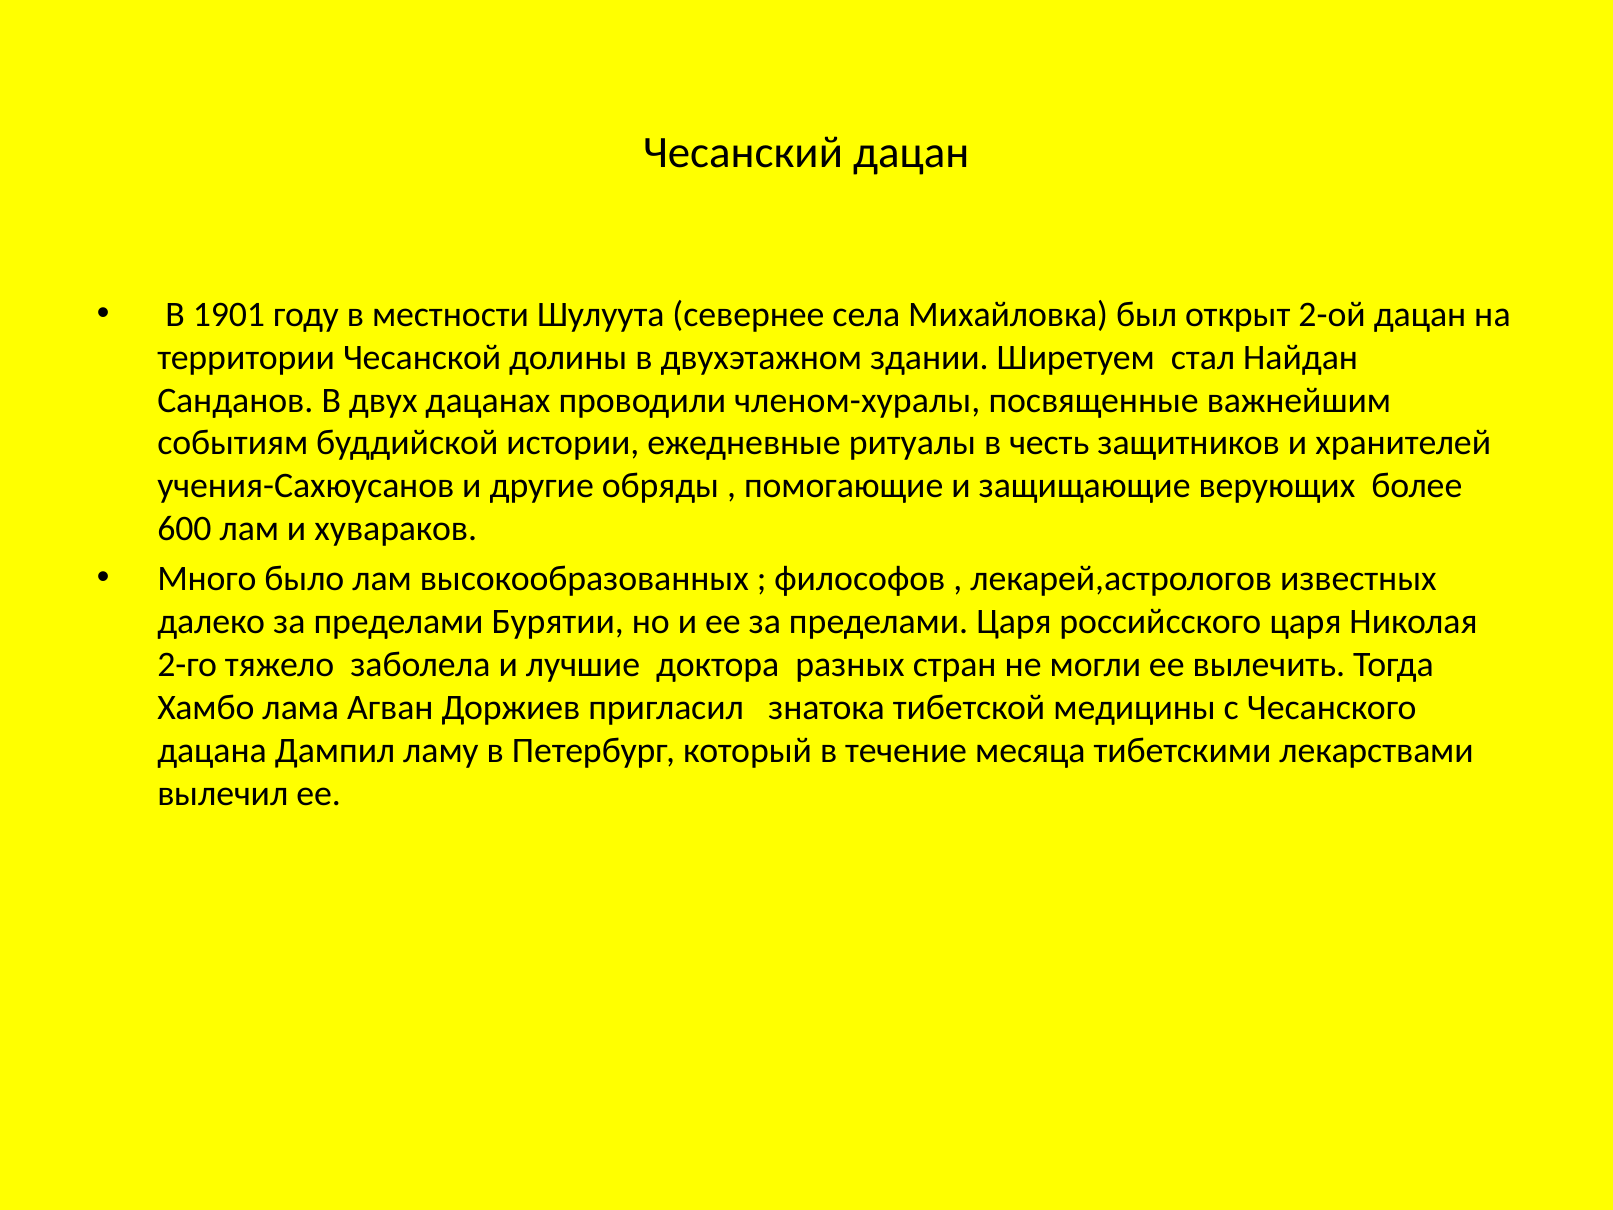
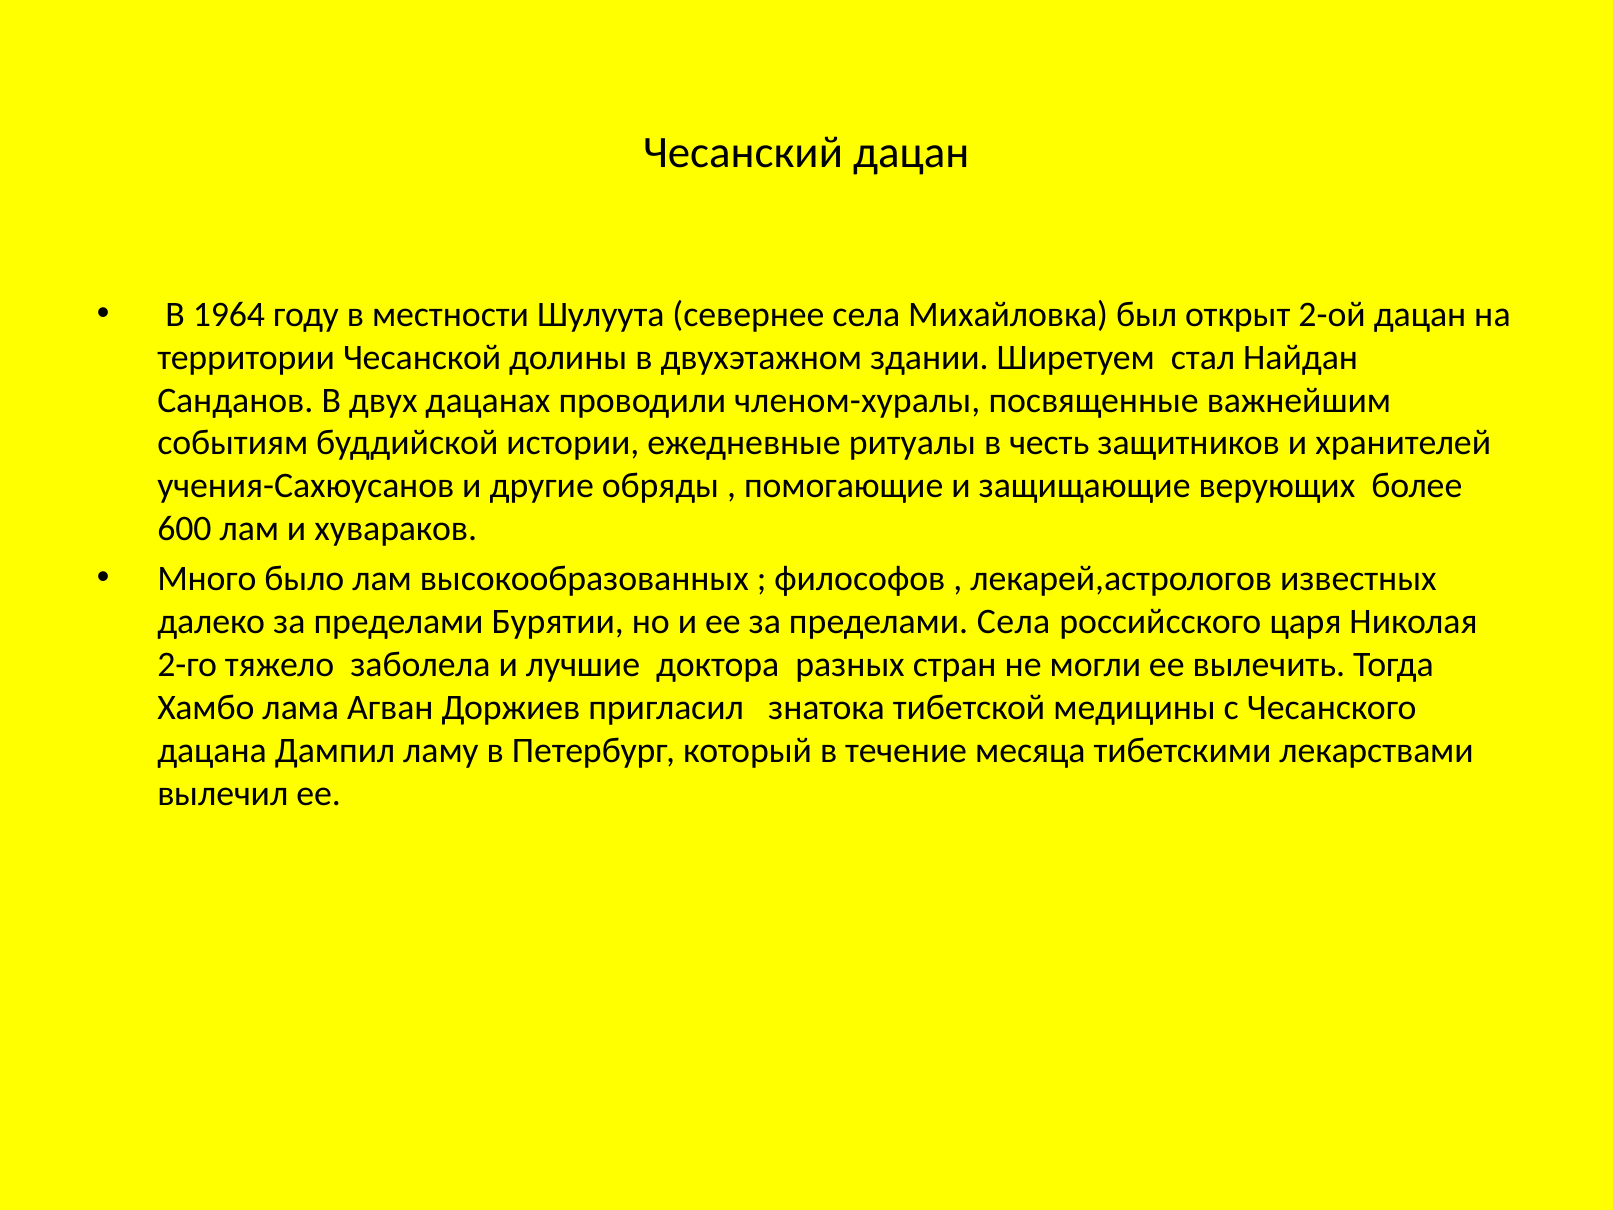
1901: 1901 -> 1964 (229, 314)
пределами Царя: Царя -> Села (1014, 622)
